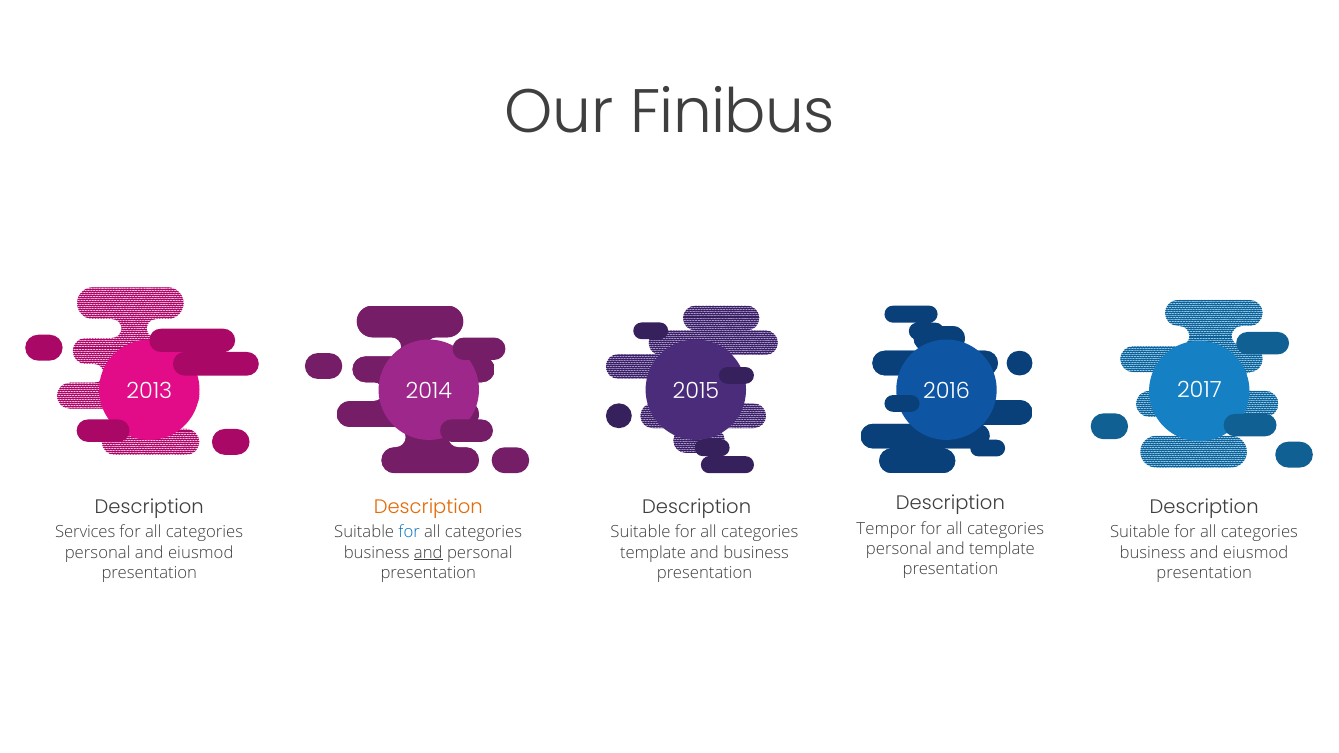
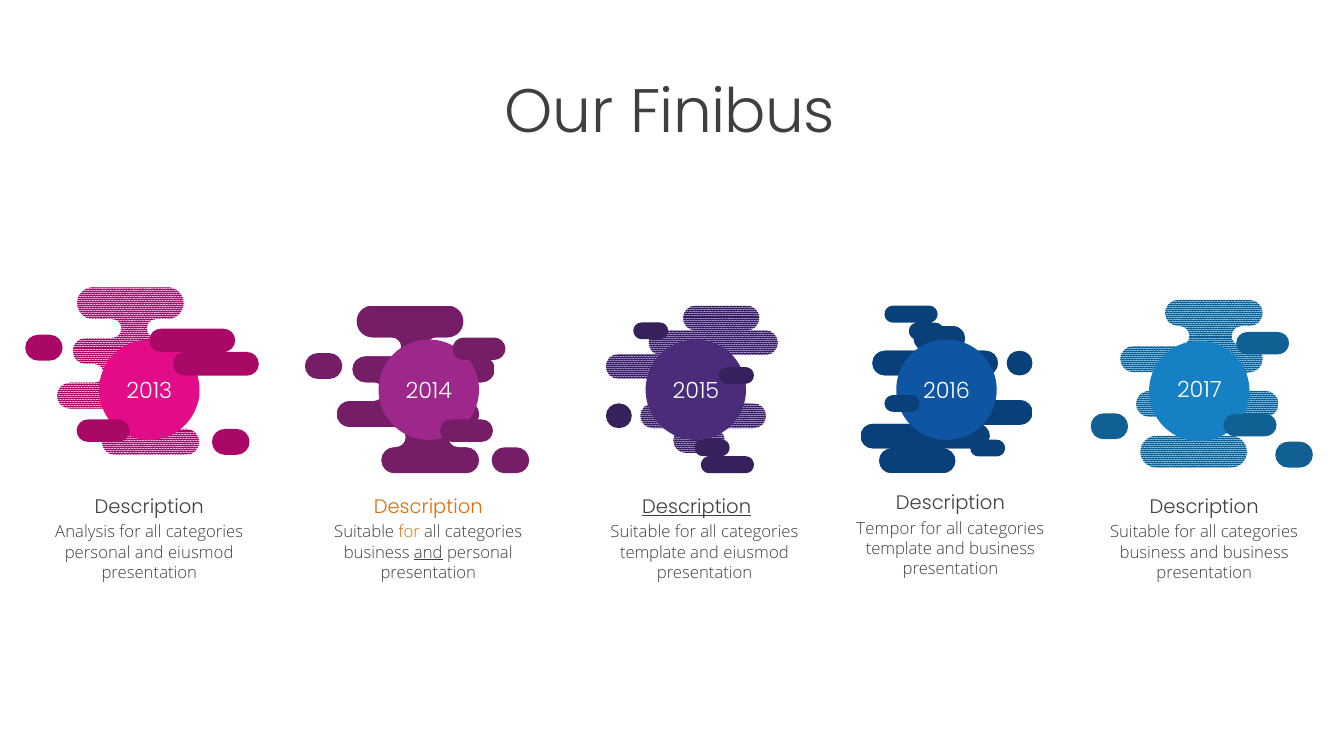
Description underline: none -> present (697, 507)
Services: Services -> Analysis (85, 533)
for colour: blue -> orange (409, 533)
personal: personal -> template (899, 549)
template: template -> business (1002, 549)
business: business -> eiusmod (756, 553)
business and eiusmod: eiusmod -> business (1256, 553)
